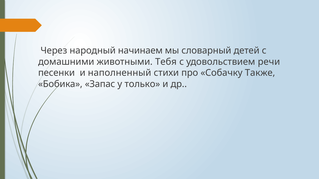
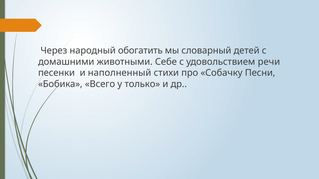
начинаем: начинаем -> обогатить (140, 51)
Тебя: Тебя -> Себе (166, 62)
Также: Также -> Песни (260, 73)
Запас: Запас -> Всего (100, 84)
